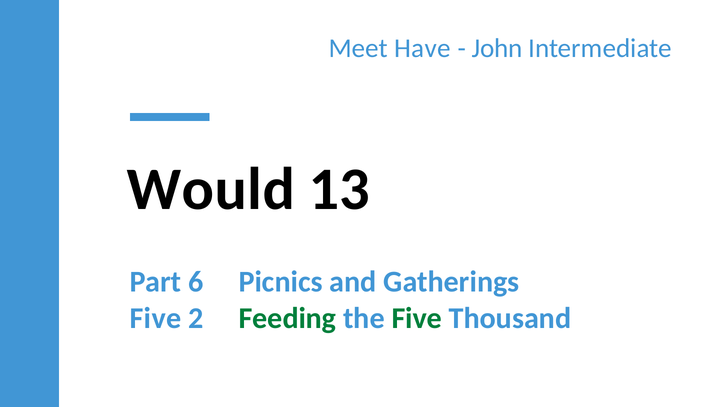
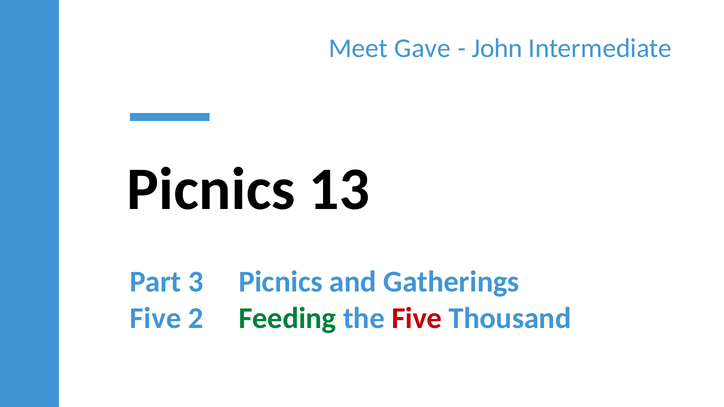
Have: Have -> Gave (423, 48)
Would: Would -> Picnics (211, 189)
6: 6 -> 3 (196, 282)
Five colour: green -> red (417, 318)
